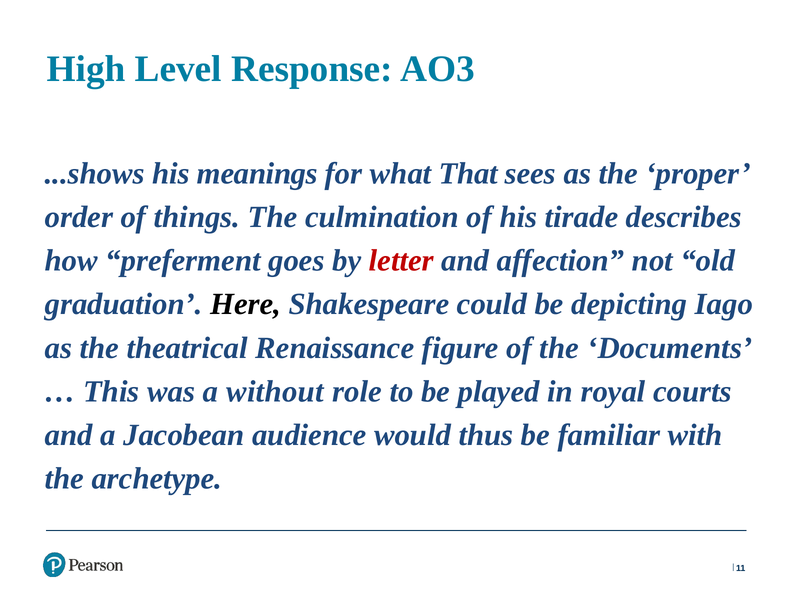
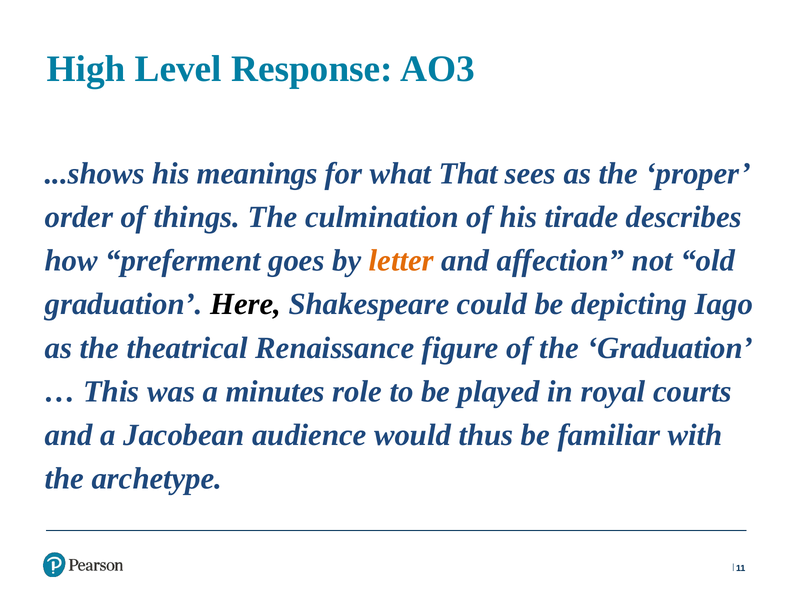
letter colour: red -> orange (401, 261)
the Documents: Documents -> Graduation (670, 348)
without: without -> minutes (275, 392)
